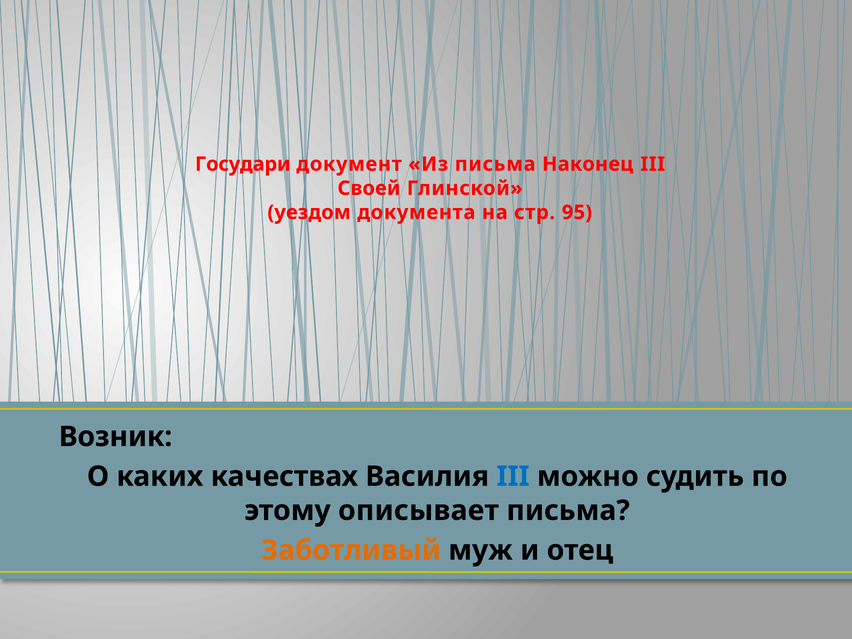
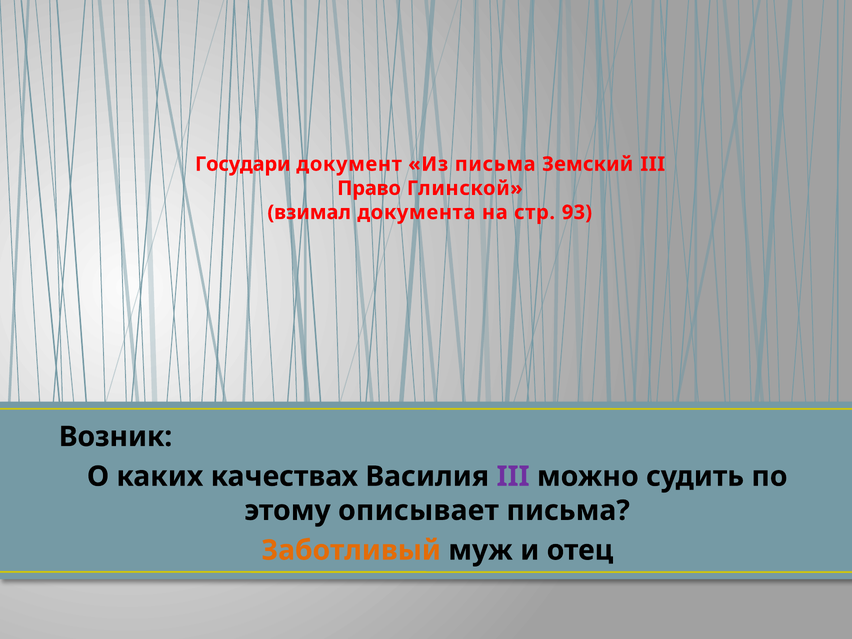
Наконец: Наконец -> Земский (588, 164)
Своей: Своей -> Право (369, 188)
уездом: уездом -> взимал (309, 212)
95: 95 -> 93 (577, 212)
III colour: blue -> purple (513, 476)
